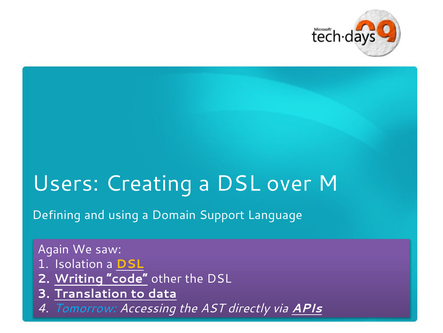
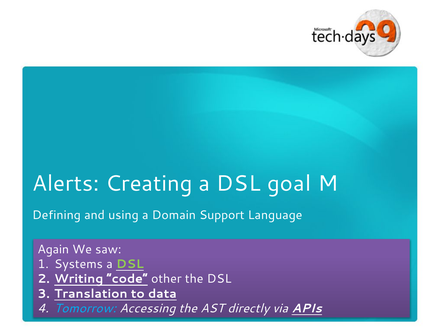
Users: Users -> Alerts (66, 183)
over: over -> goal (289, 183)
Isolation: Isolation -> Systems (79, 264)
DSL colour: yellow -> light green (130, 264)
